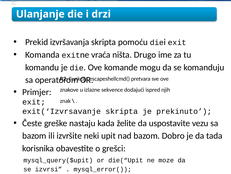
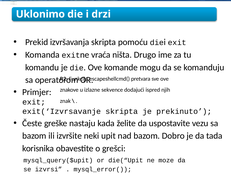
Ulanjanje: Ulanjanje -> Uklonimo (40, 14)
